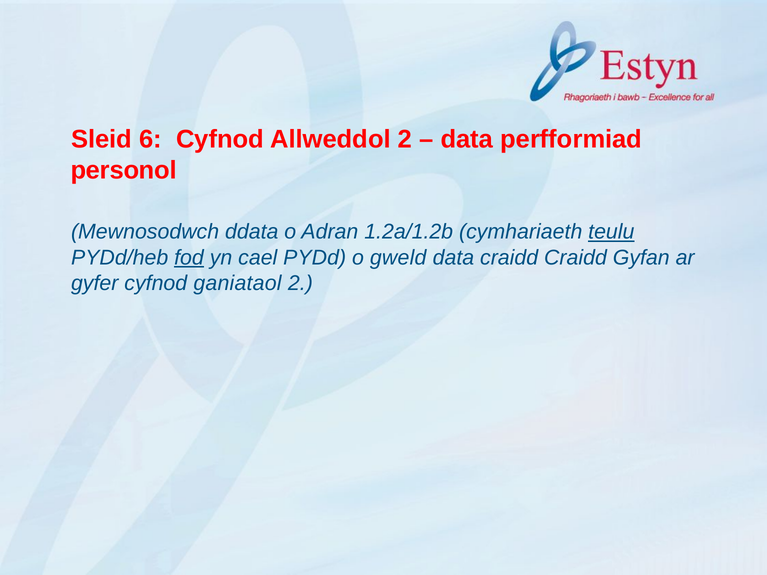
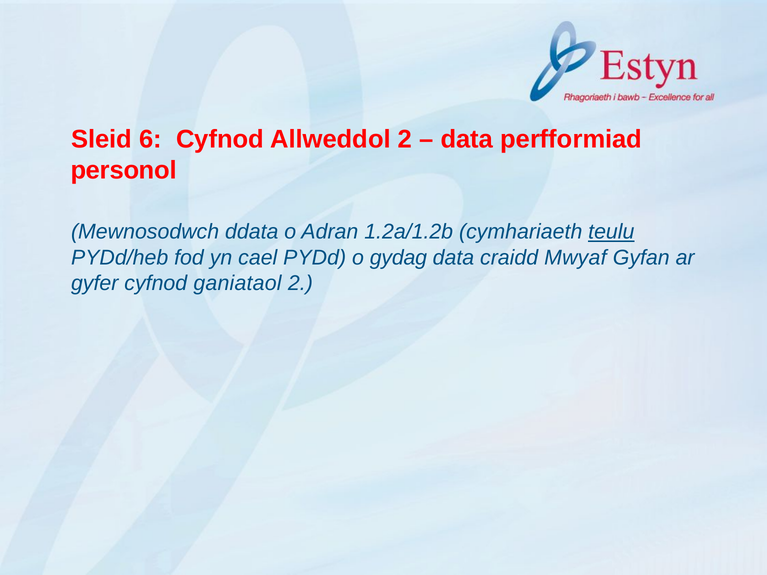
fod underline: present -> none (189, 258)
gweld: gweld -> gydag (398, 258)
craidd Craidd: Craidd -> Mwyaf (575, 258)
